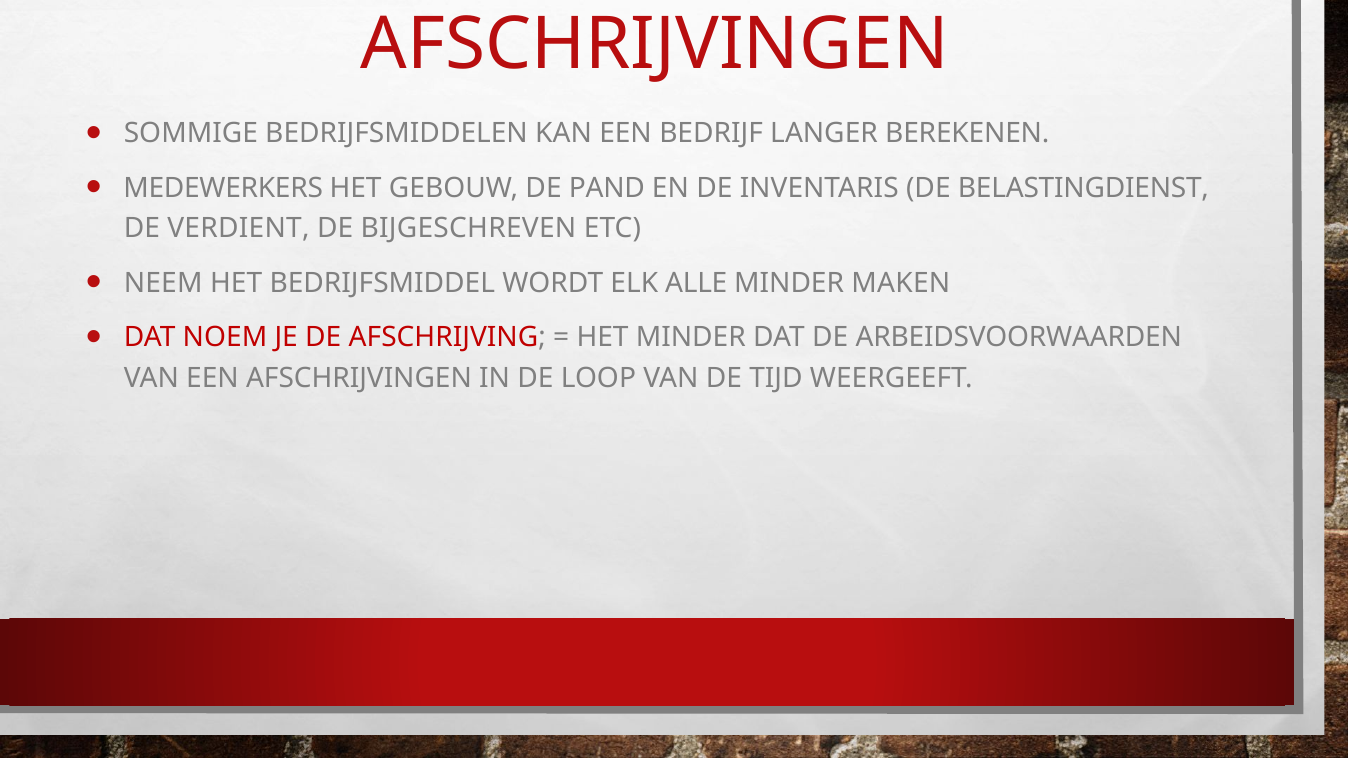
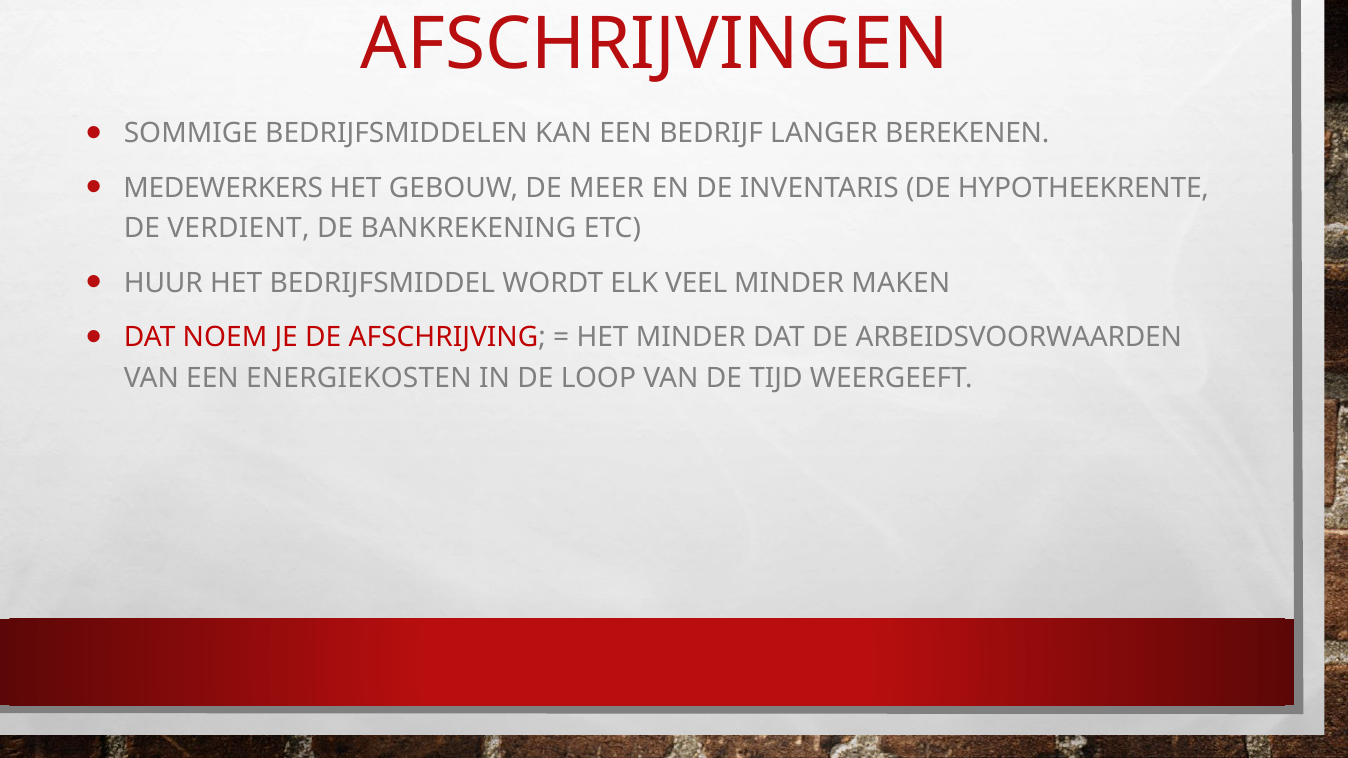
PAND: PAND -> MEER (607, 188)
BELASTINGDIENST: BELASTINGDIENST -> HYPOTHEEKRENTE (1083, 188)
BIJGESCHREVEN: BIJGESCHREVEN -> BANKREKENING (469, 229)
NEEM: NEEM -> HUUR (163, 283)
ALLE: ALLE -> VEEL (696, 283)
EEN AFSCHRIJVINGEN: AFSCHRIJVINGEN -> ENERGIEKOSTEN (359, 378)
